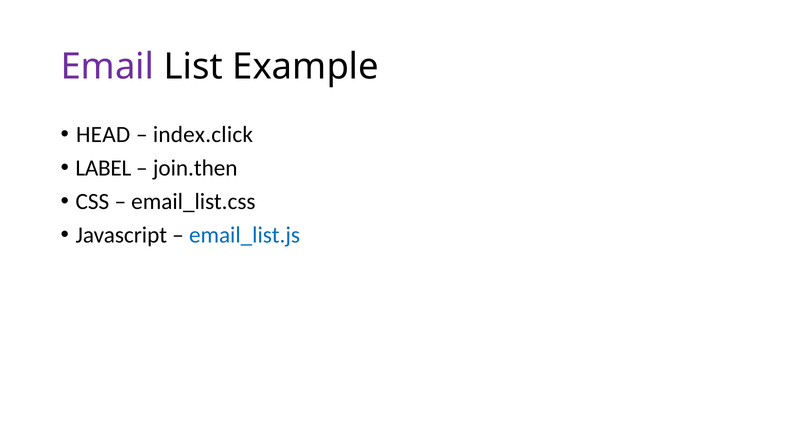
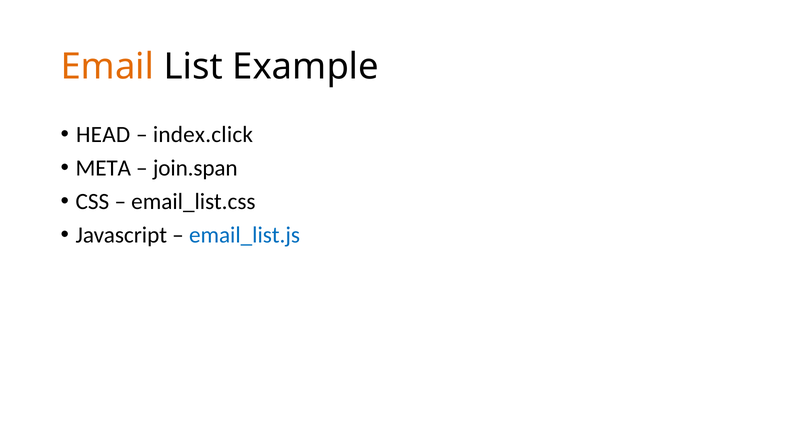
Email colour: purple -> orange (107, 67)
LABEL: LABEL -> META (103, 168)
join.then: join.then -> join.span (195, 168)
